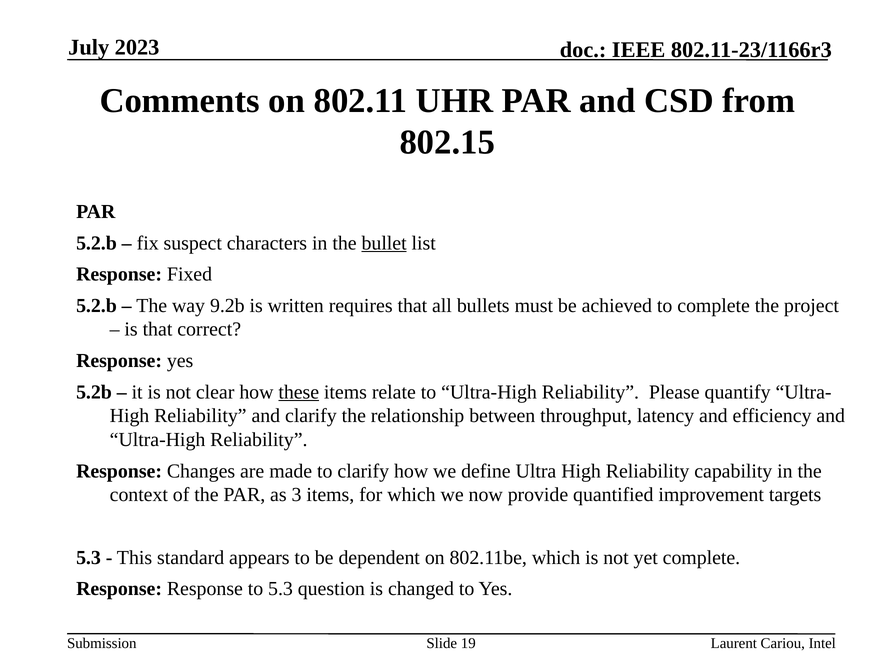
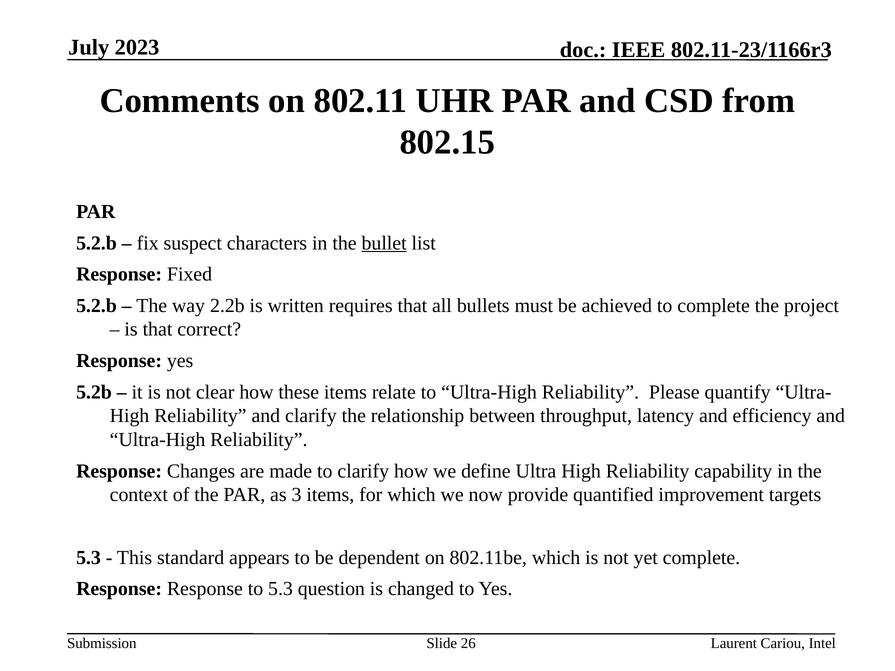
9.2b: 9.2b -> 2.2b (227, 306)
these underline: present -> none (299, 392)
19: 19 -> 26 (468, 644)
